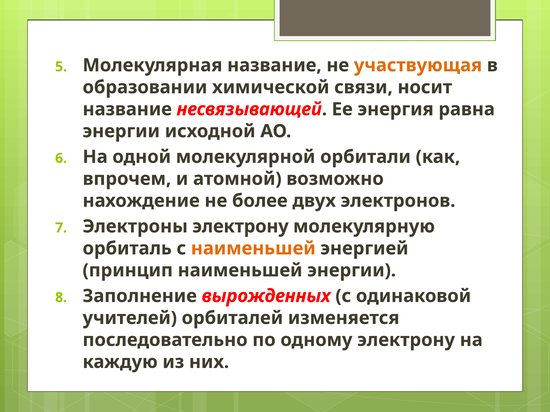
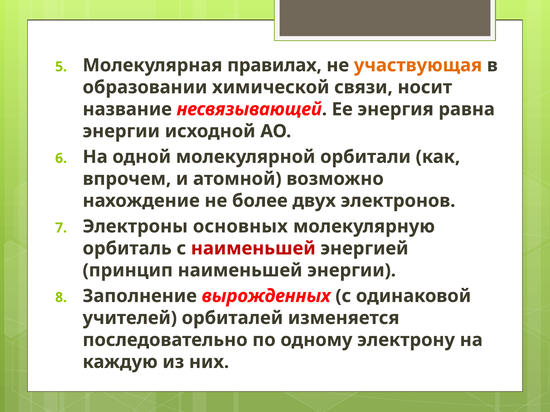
Молекулярная название: название -> правилах (274, 65)
Электроны электрону: электрону -> основных (240, 227)
наименьшей colour: orange -> red (253, 249)
